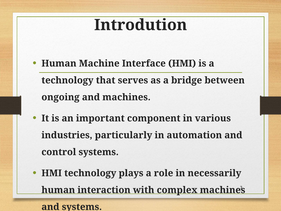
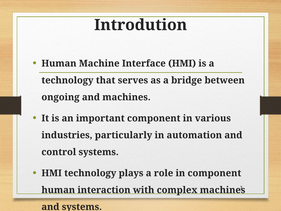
in necessarily: necessarily -> component (214, 173)
